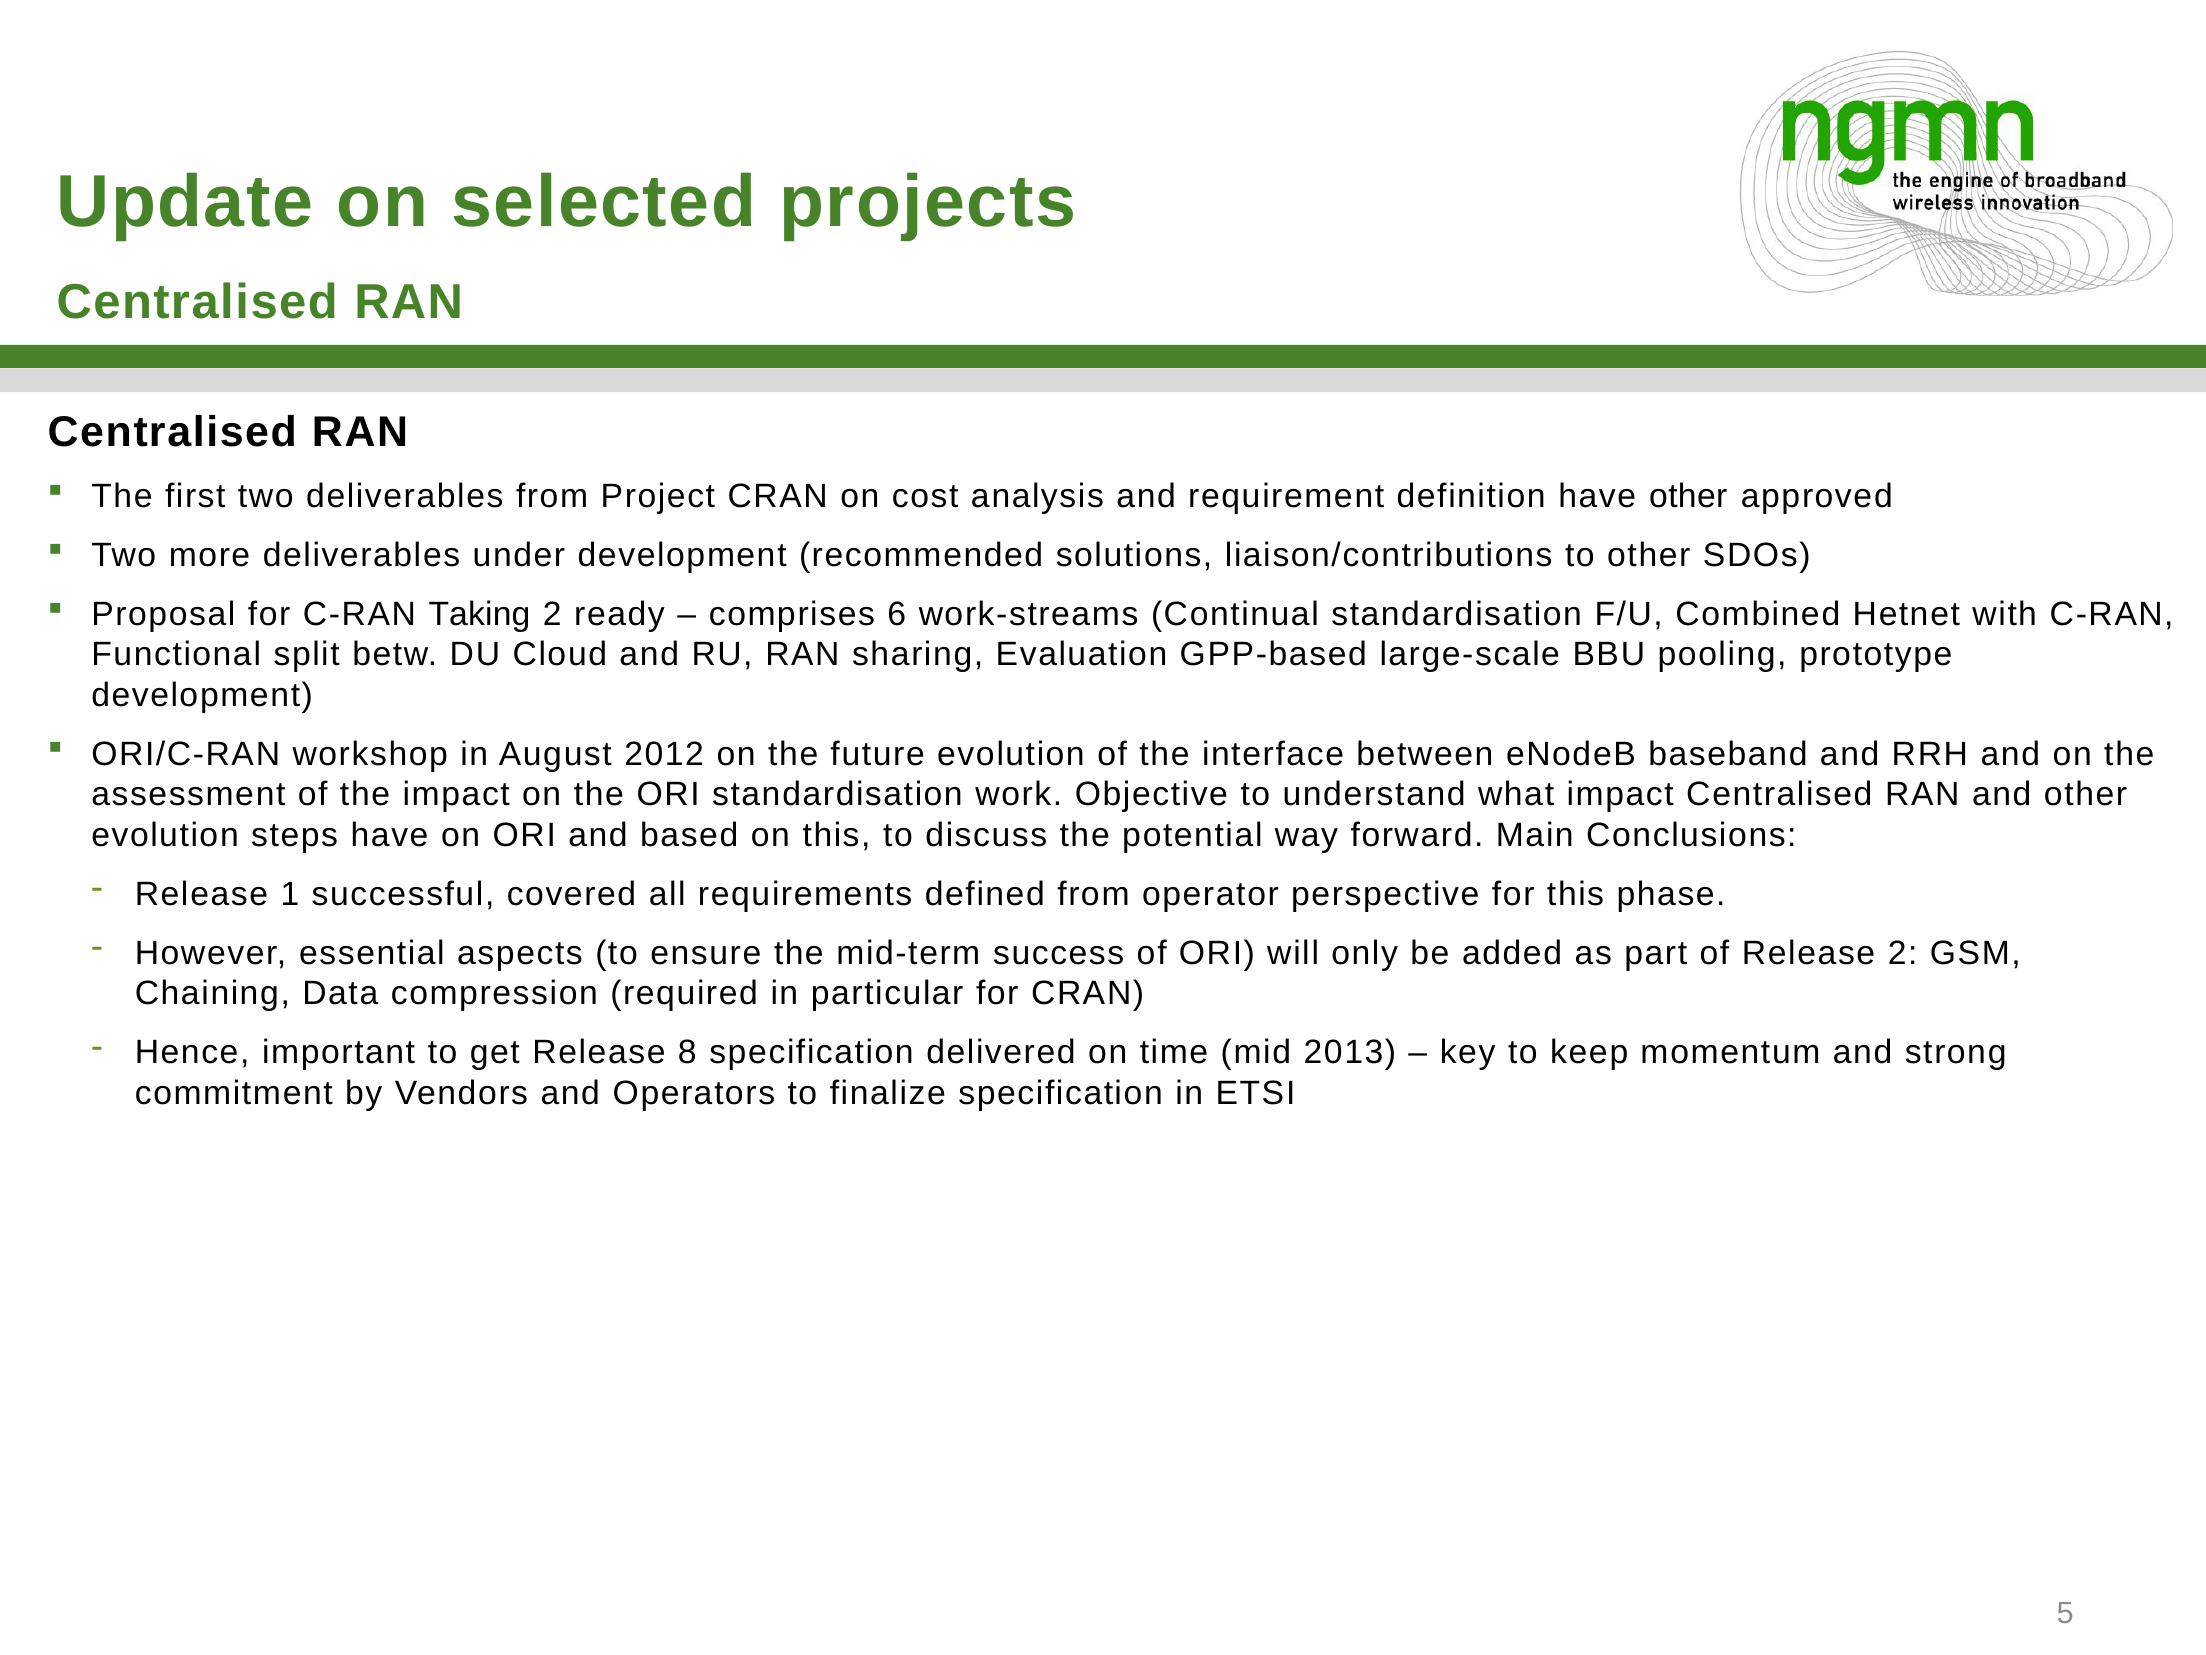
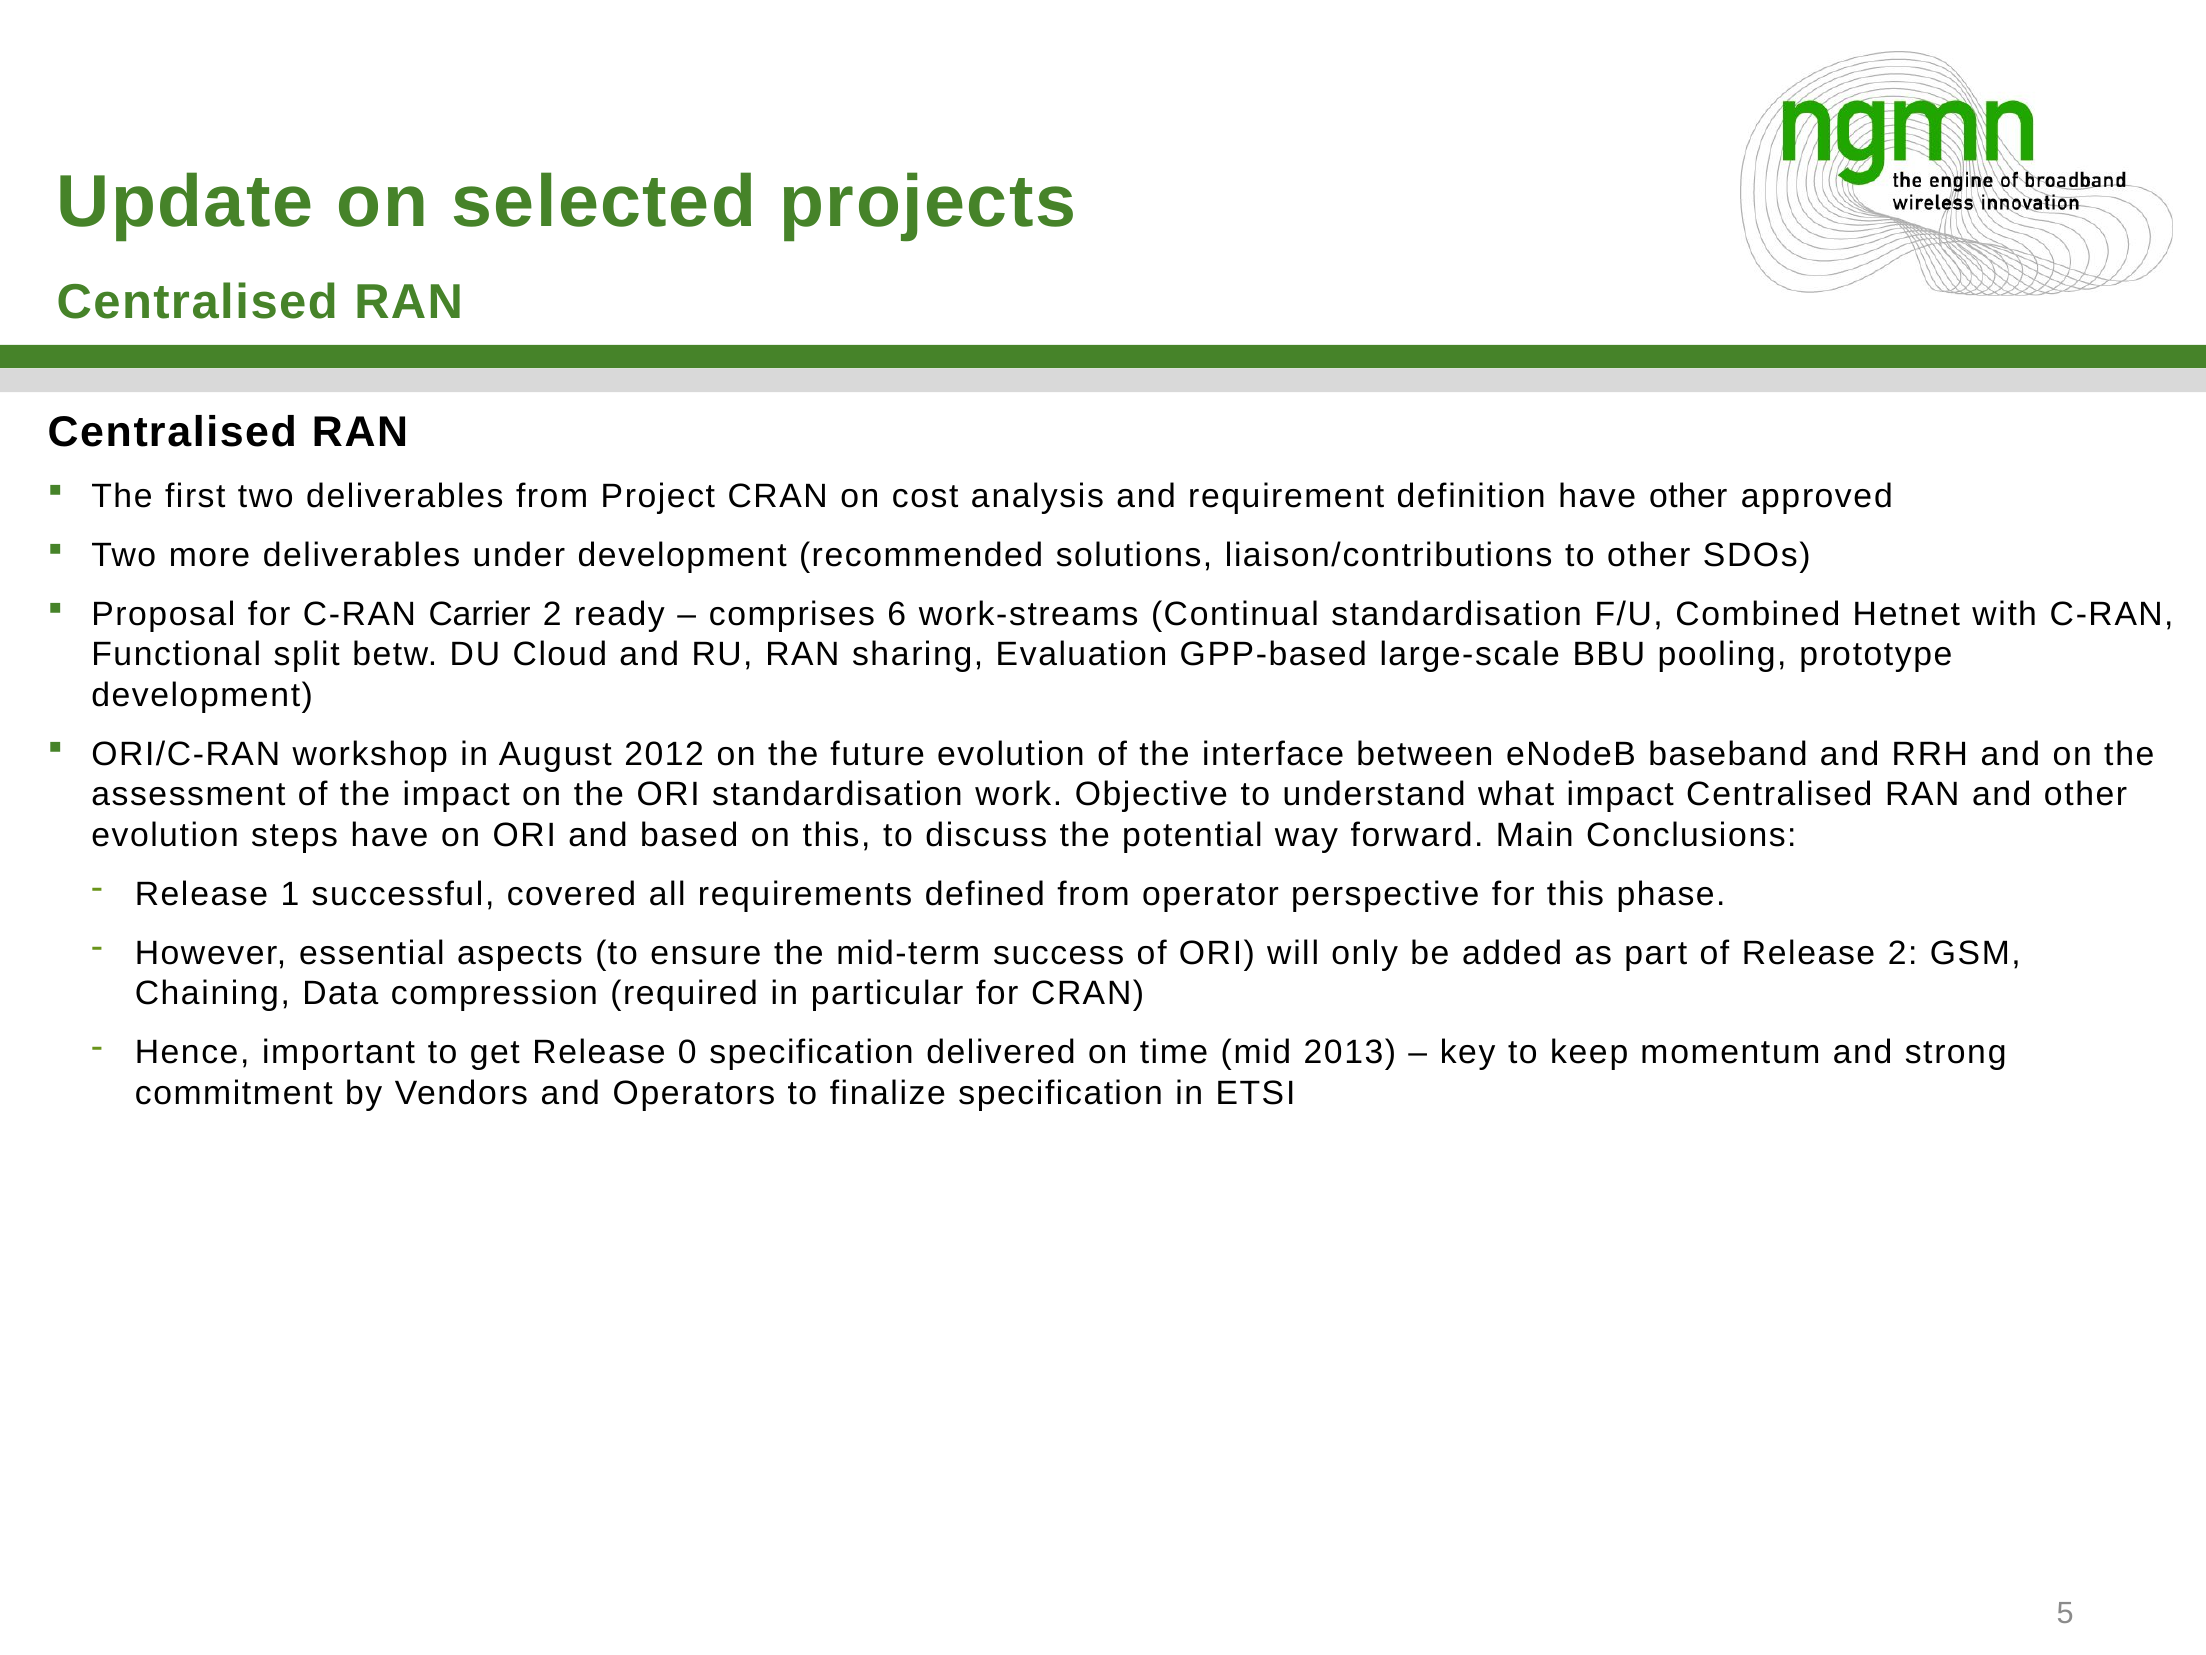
Taking: Taking -> Carrier (480, 614)
8: 8 -> 0 (687, 1052)
